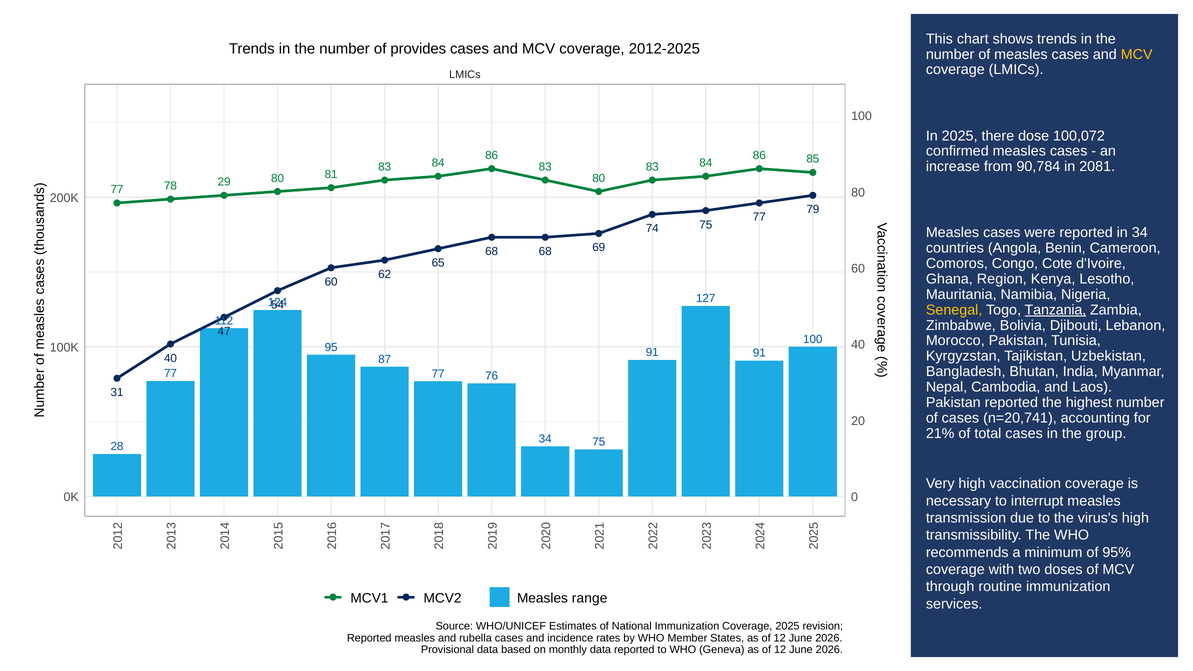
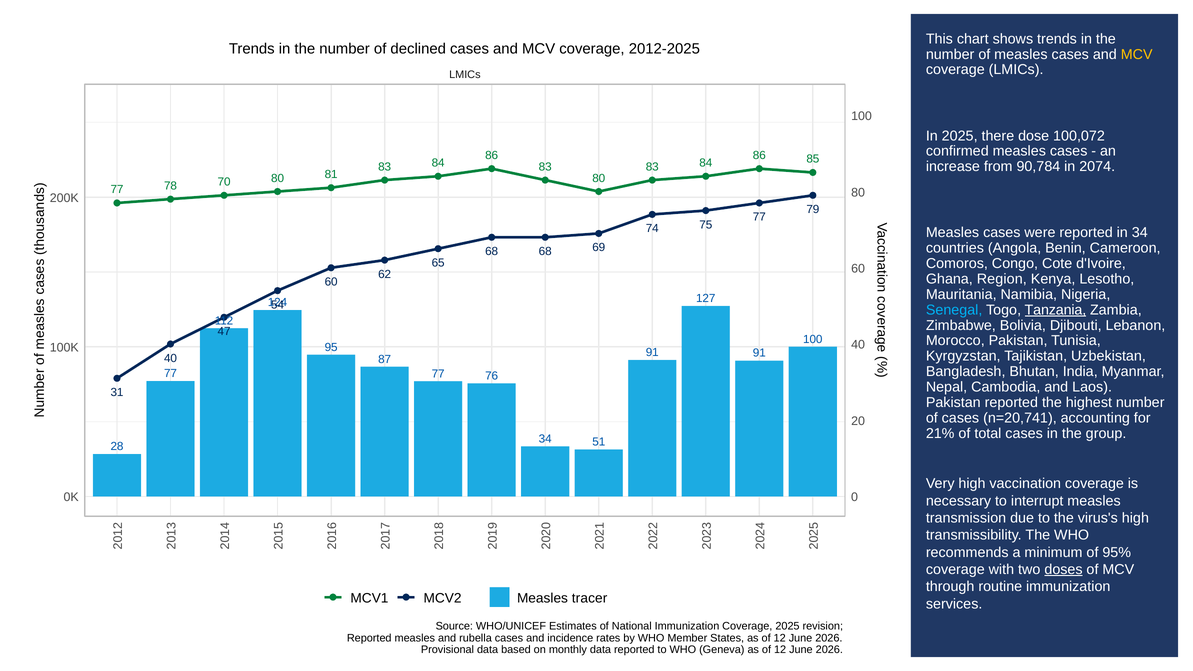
provides: provides -> declined (418, 49)
2081: 2081 -> 2074 (1097, 167)
29: 29 -> 70 (224, 182)
Senegal colour: yellow -> light blue (954, 310)
34 75: 75 -> 51 (599, 442)
doses underline: none -> present (1064, 570)
range: range -> tracer (590, 598)
